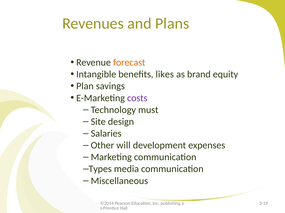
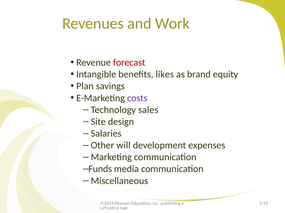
Plans: Plans -> Work (172, 24)
forecast colour: orange -> red (129, 63)
must: must -> sales (148, 110)
Types: Types -> Funds (100, 170)
